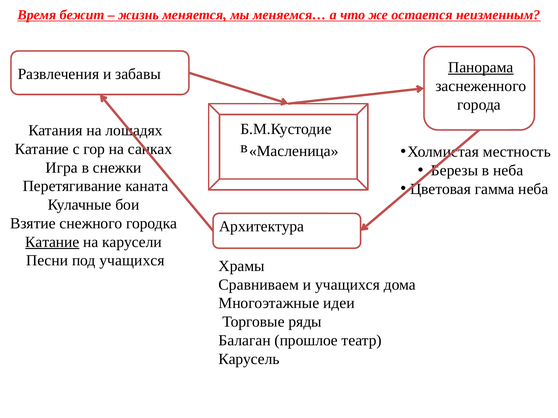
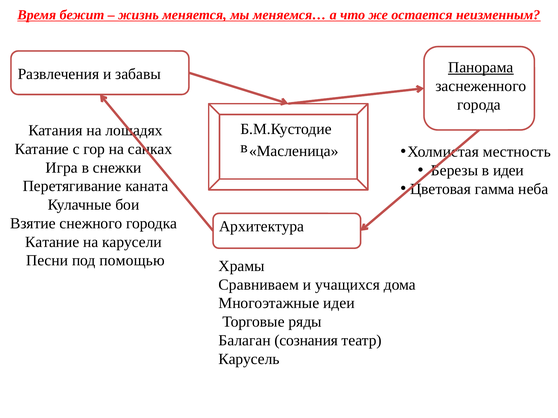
в неба: неба -> идеи (508, 171)
Катание underline: present -> none (52, 242)
под учащихся: учащихся -> помощью (132, 261)
прошлое: прошлое -> сознания (306, 341)
